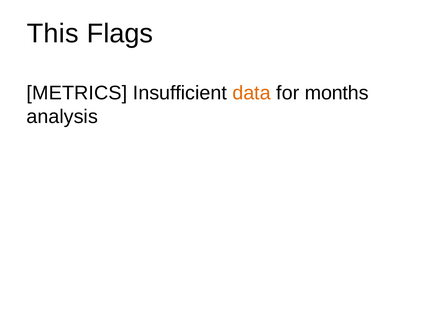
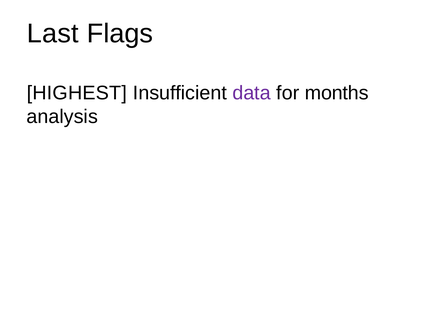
This: This -> Last (53, 34)
METRICS: METRICS -> HIGHEST (77, 93)
data colour: orange -> purple (252, 93)
